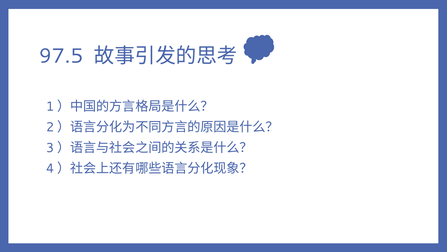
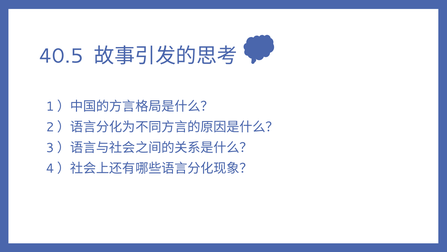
97.5: 97.5 -> 40.5 (61, 56)
